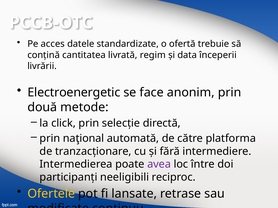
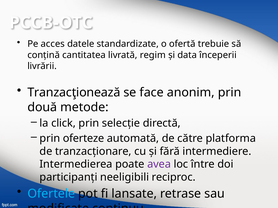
Electroenergetic: Electroenergetic -> Tranzacţionează (74, 93)
naţional: naţional -> oferteze (84, 139)
Ofertele colour: yellow -> light blue (51, 194)
